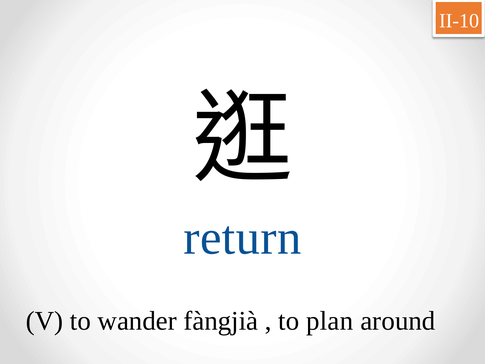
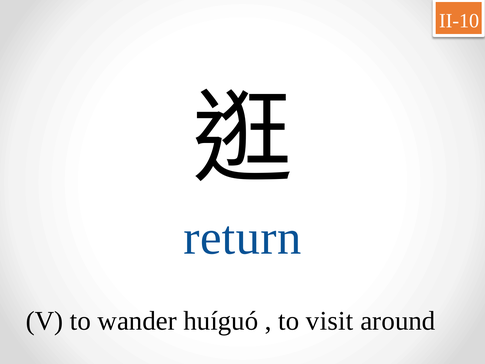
fàngjià: fàngjià -> huíguó (221, 321)
plan: plan -> visit (330, 321)
